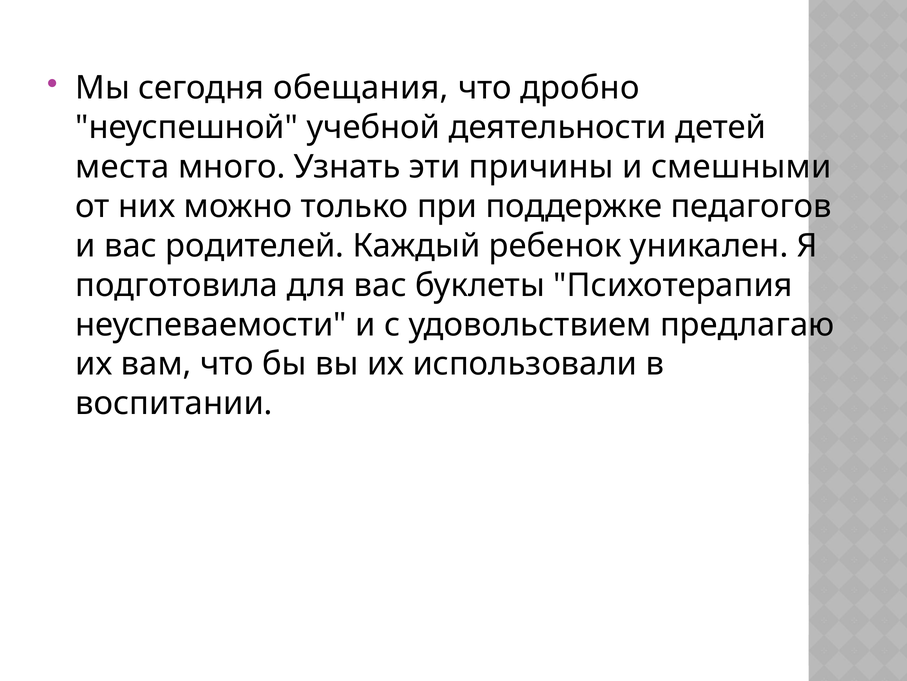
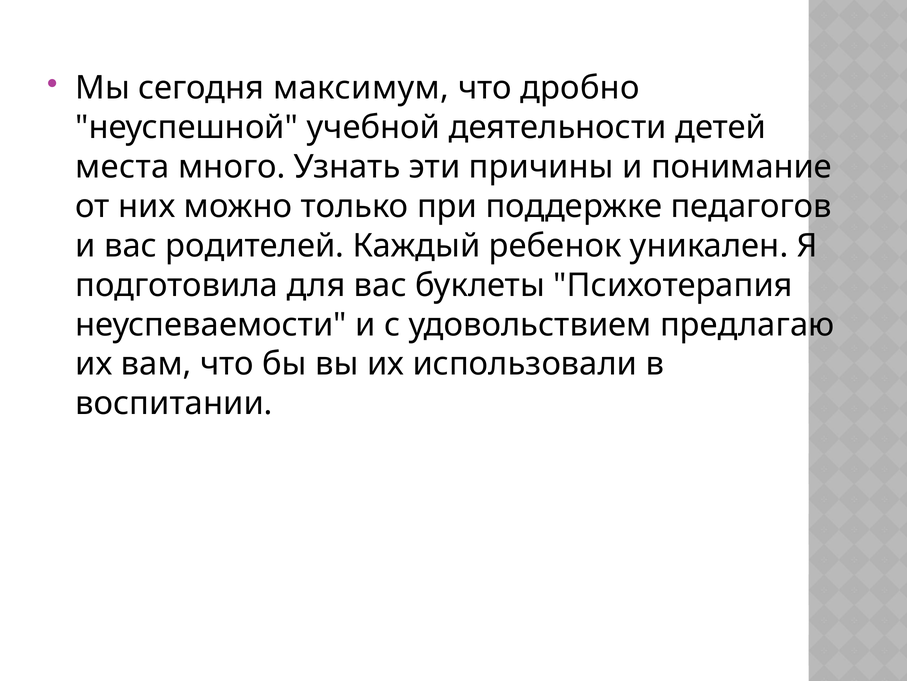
обещания: обещания -> максимум (361, 88)
смешными: смешными -> понимание (742, 167)
